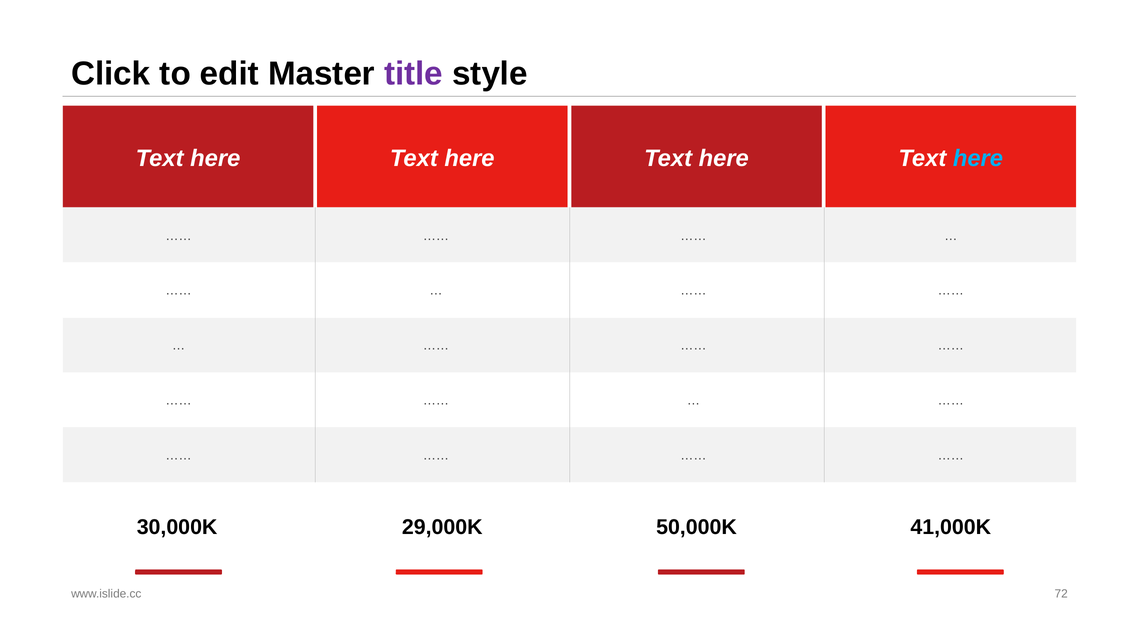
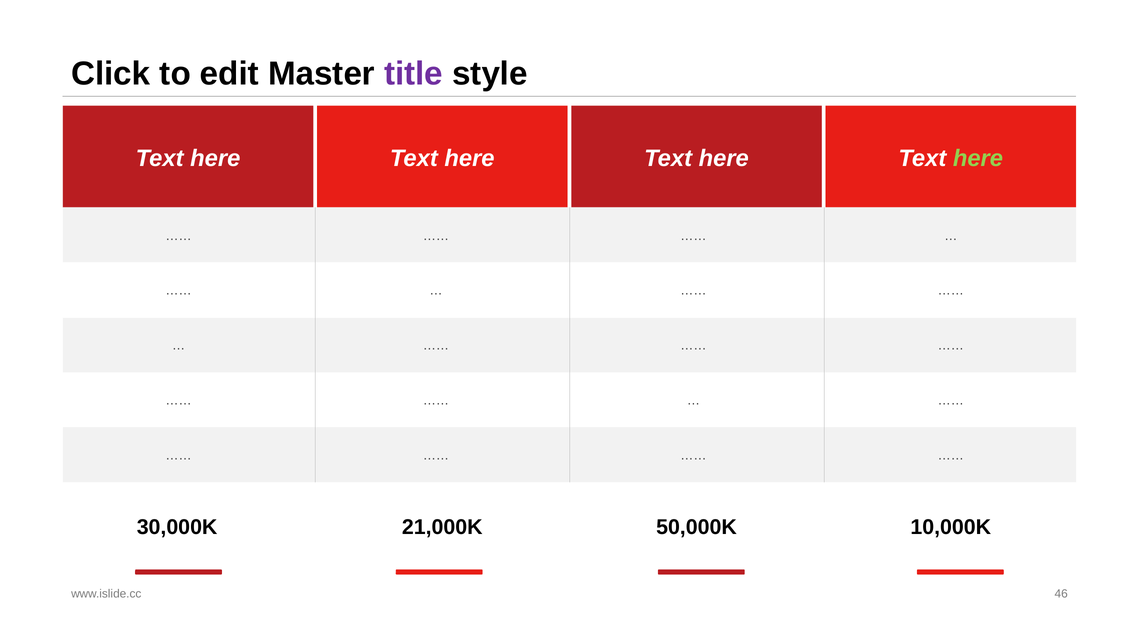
here colour: light blue -> light green (978, 158)
29,000K: 29,000K -> 21,000K (442, 527)
41,000K: 41,000K -> 10,000K (951, 527)
72: 72 -> 46 (1061, 593)
